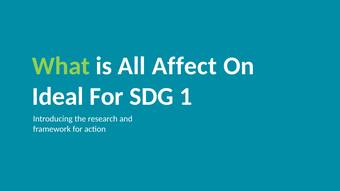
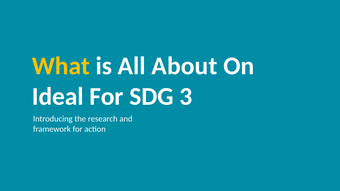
What colour: light green -> yellow (61, 66)
Affect: Affect -> About (184, 66)
1: 1 -> 3 (186, 97)
